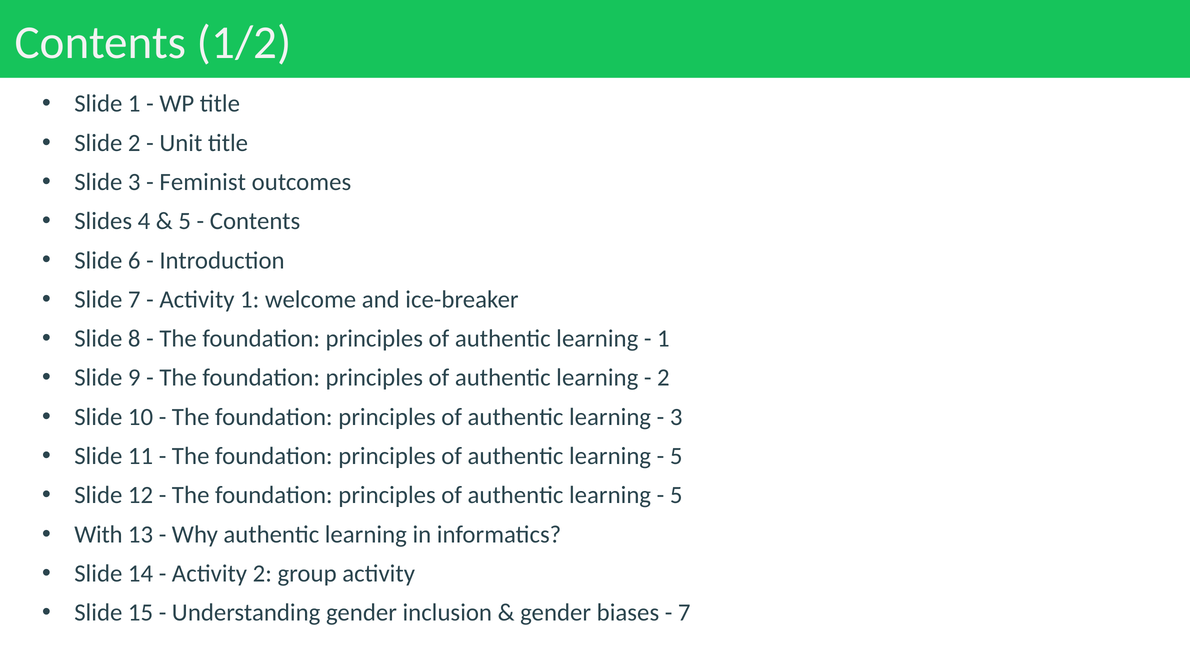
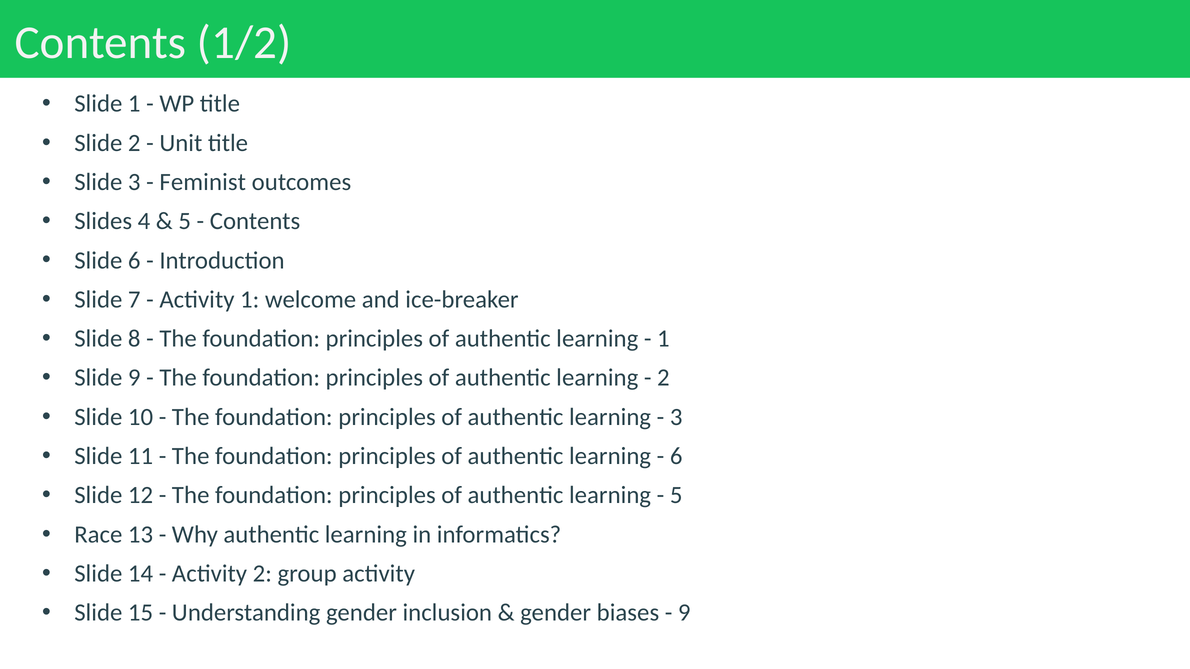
5: 5 -> 6 (676, 456)
With: With -> Race (98, 535)
7: 7 -> 9 (684, 613)
